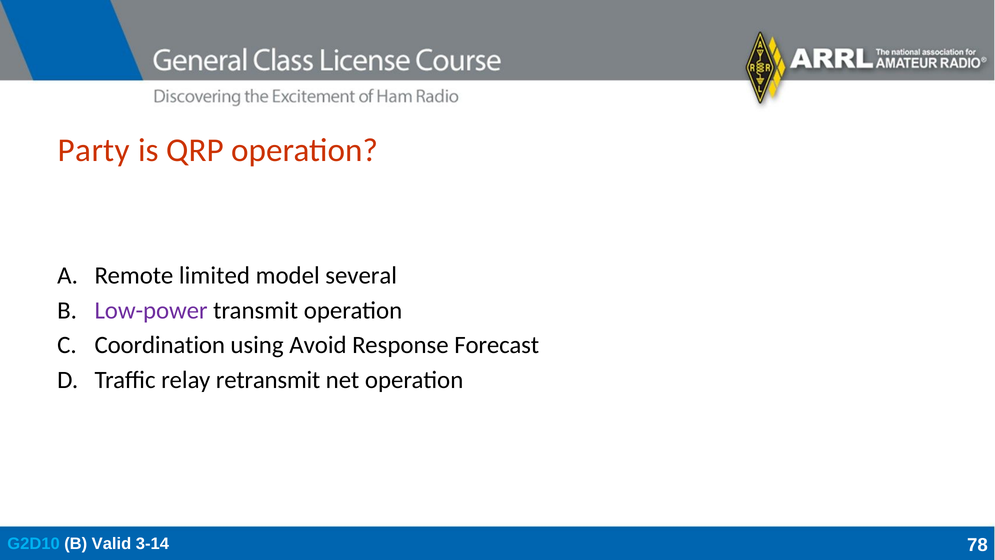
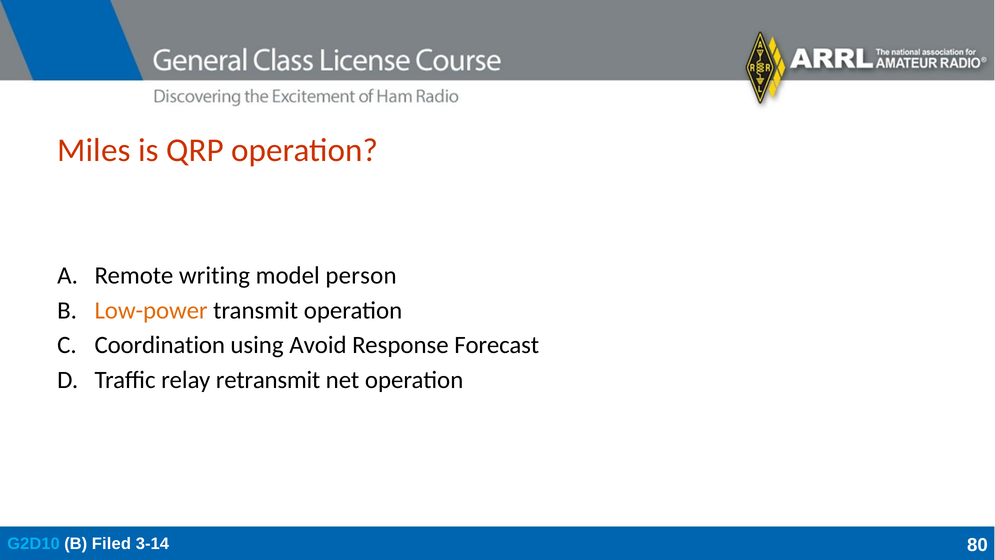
Party: Party -> Miles (94, 150)
limited: limited -> writing (214, 275)
several: several -> person (361, 275)
Low-power colour: purple -> orange (151, 310)
Valid: Valid -> Filed (111, 543)
78: 78 -> 80 (977, 545)
